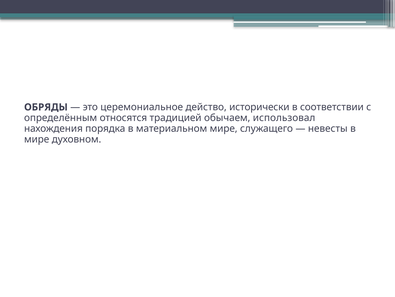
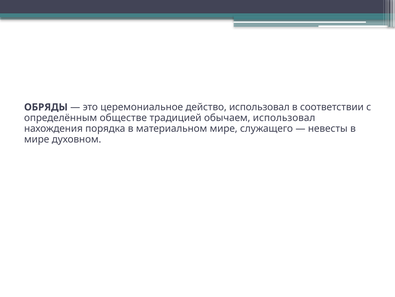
действо исторически: исторически -> использовал (259, 107)
относятся: относятся -> обществе (123, 118)
